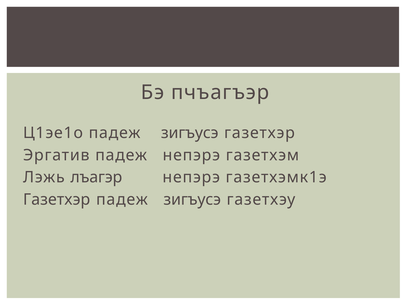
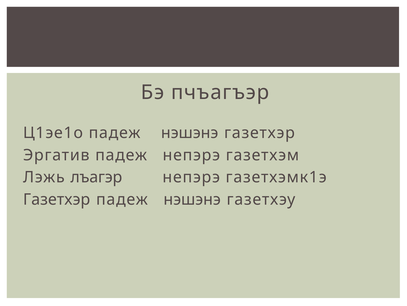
Ц1эе1о падеж зигъусэ: зигъусэ -> нэшэнэ (190, 133)
зигъусэ: зигъусэ -> нэшэнэ (192, 199)
